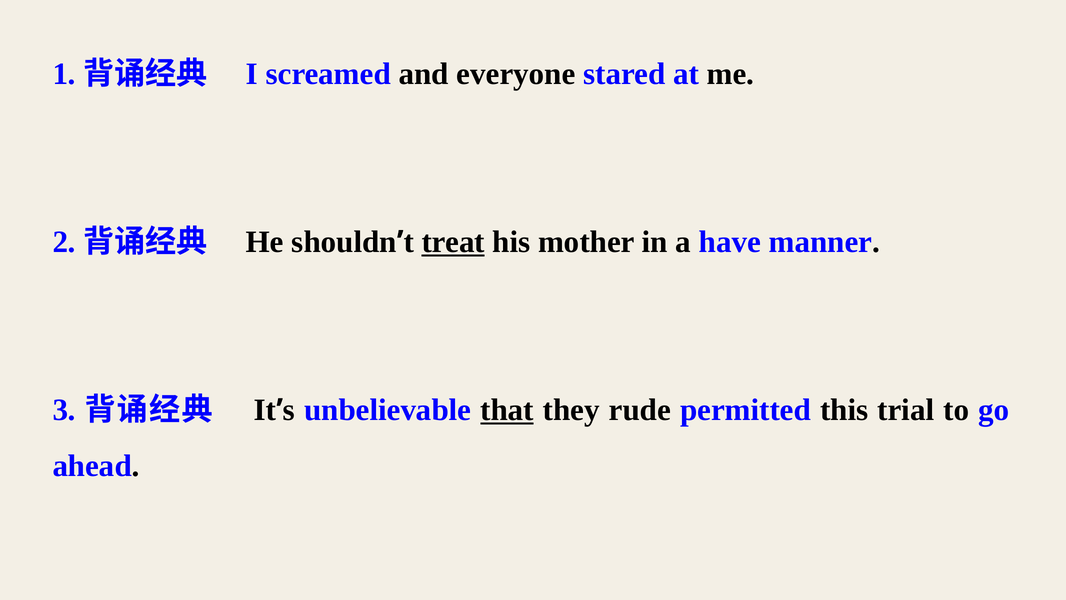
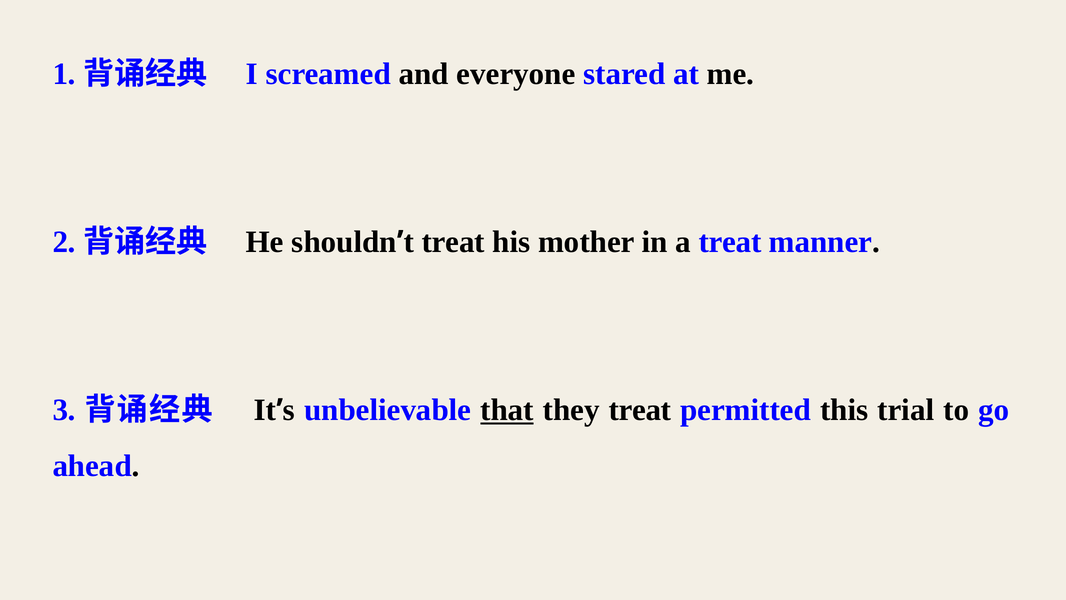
treat underline: present -> none (453, 242)
a have: have -> treat (730, 242)
they rude: rude -> treat (640, 410)
